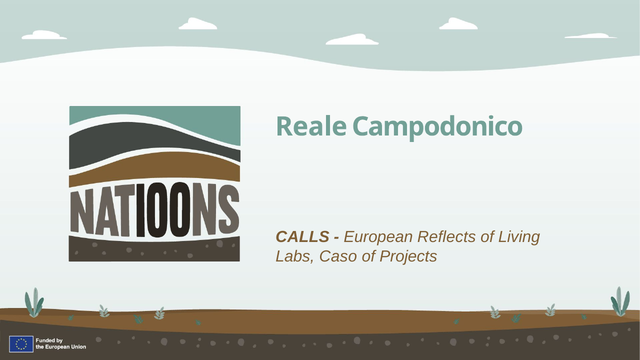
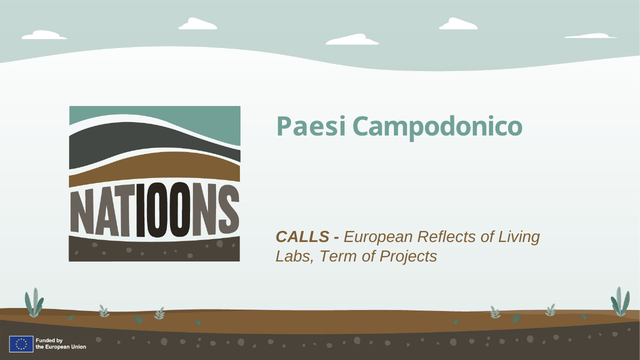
Reale: Reale -> Paesi (311, 127)
Caso: Caso -> Term (338, 256)
